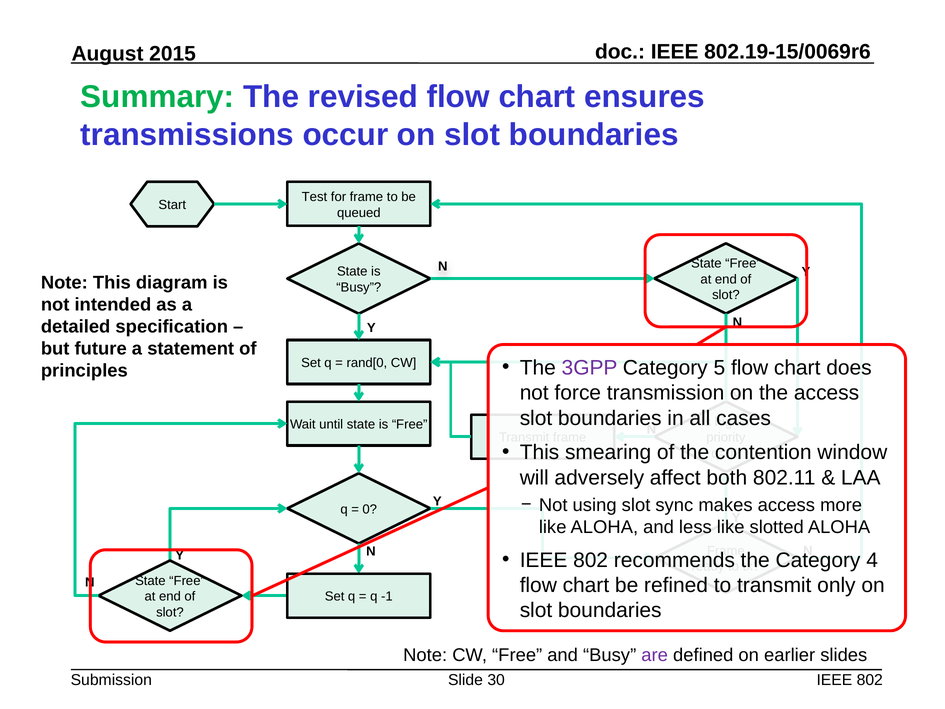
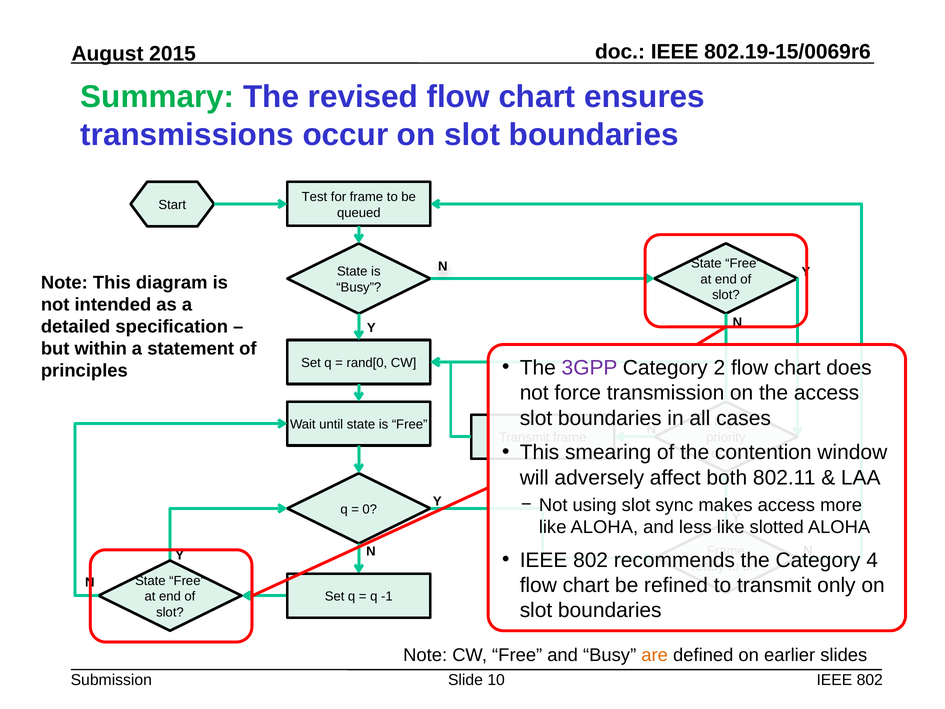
future: future -> within (101, 349)
5: 5 -> 2 (719, 368)
are colour: purple -> orange (655, 655)
30: 30 -> 10 (496, 680)
